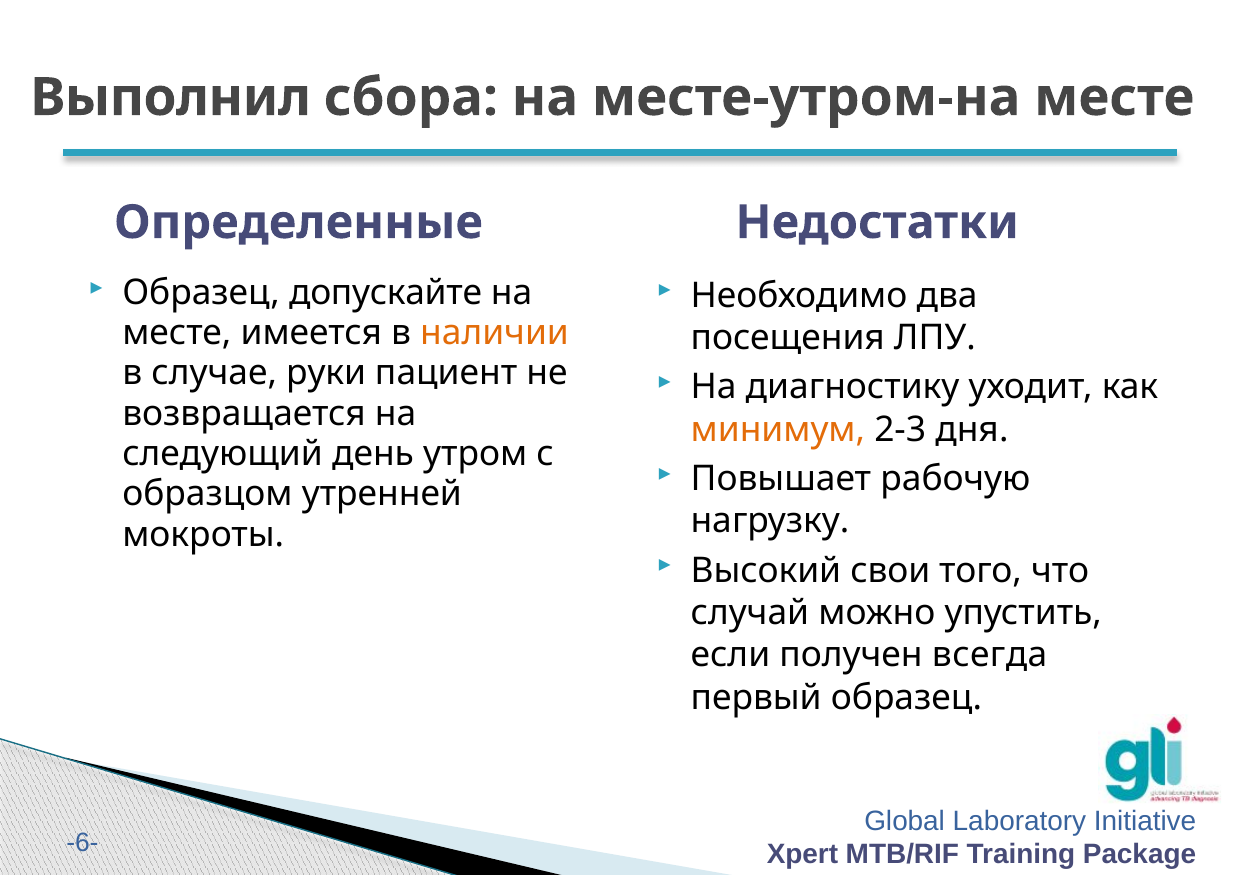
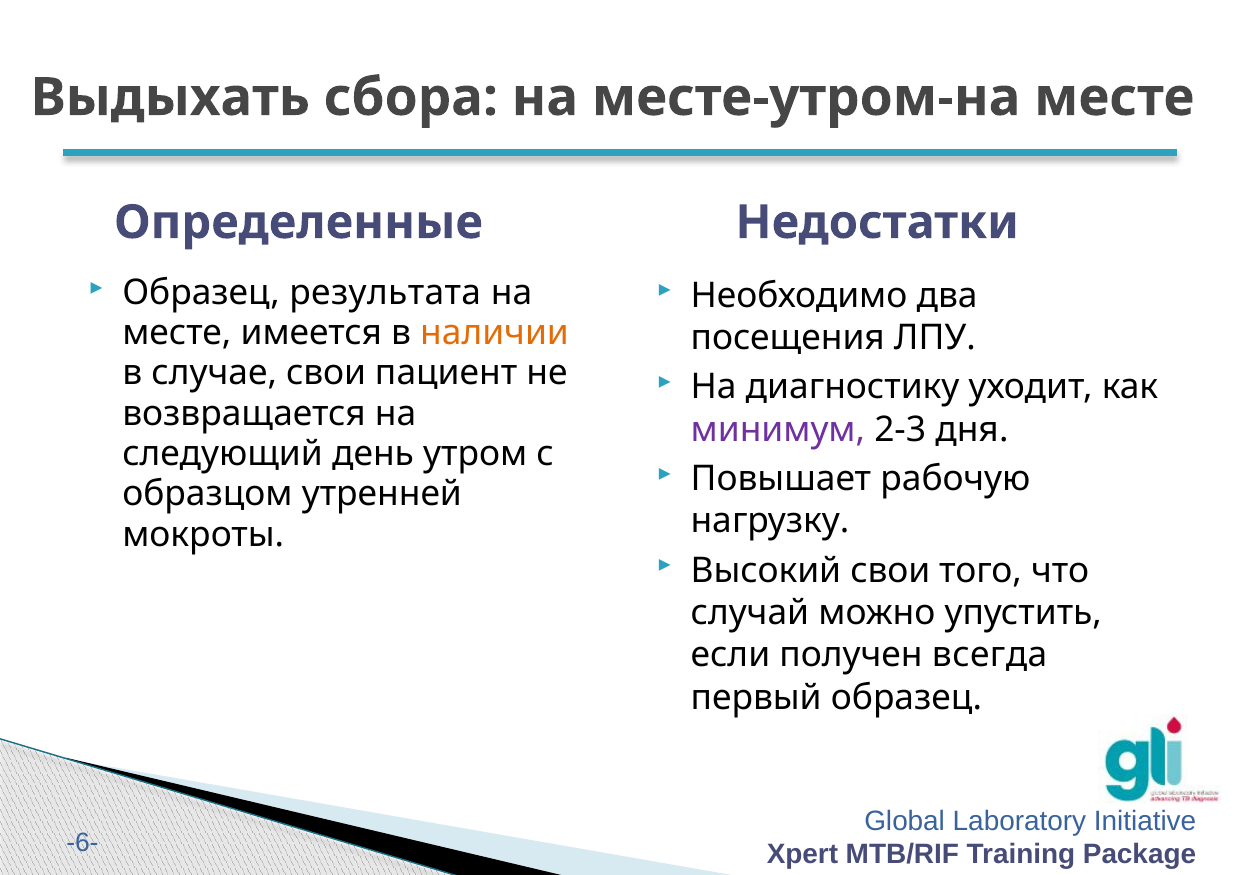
Выполнил: Выполнил -> Выдыхать (170, 98)
допускайте: допускайте -> результата (385, 293)
случае руки: руки -> свои (326, 373)
минимум colour: orange -> purple (778, 430)
